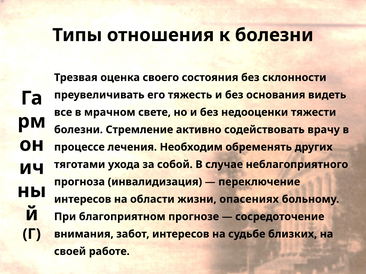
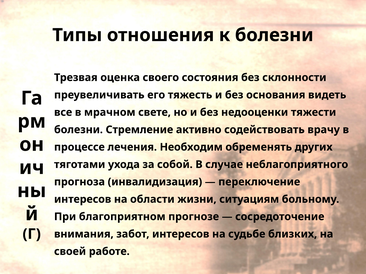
опасениях: опасениях -> ситуациям (249, 200)
